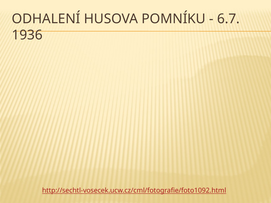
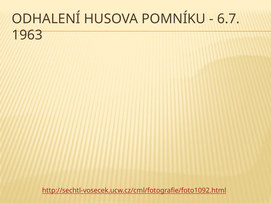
1936: 1936 -> 1963 (27, 35)
